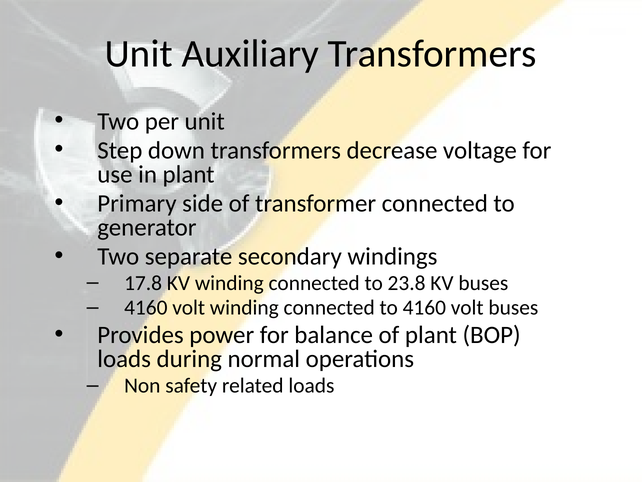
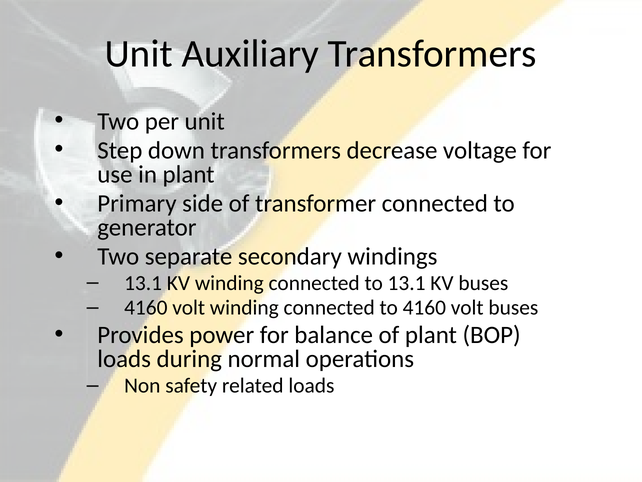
17.8: 17.8 -> 13.1 (143, 283)
to 23.8: 23.8 -> 13.1 (407, 283)
